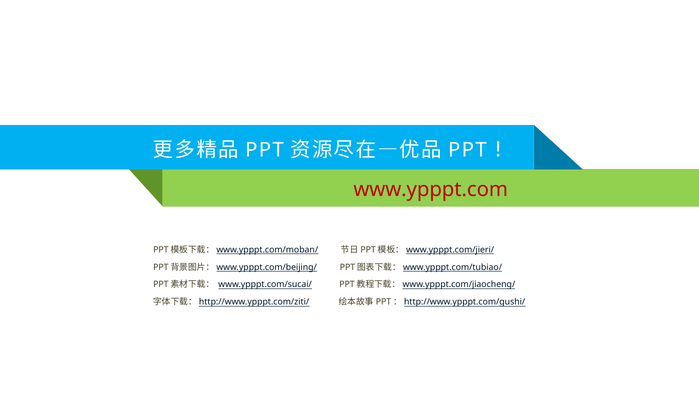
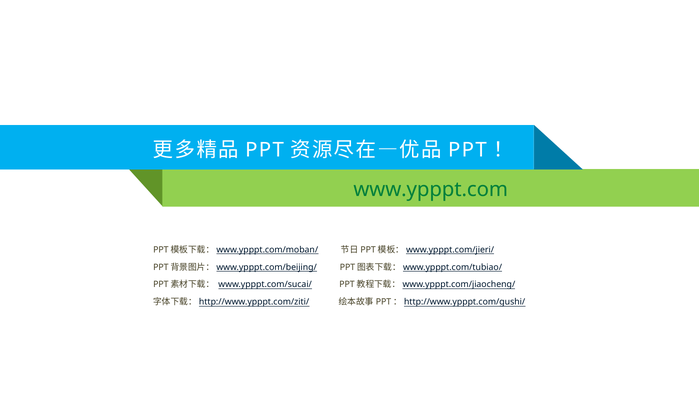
www.ypppt.com colour: red -> green (431, 189)
